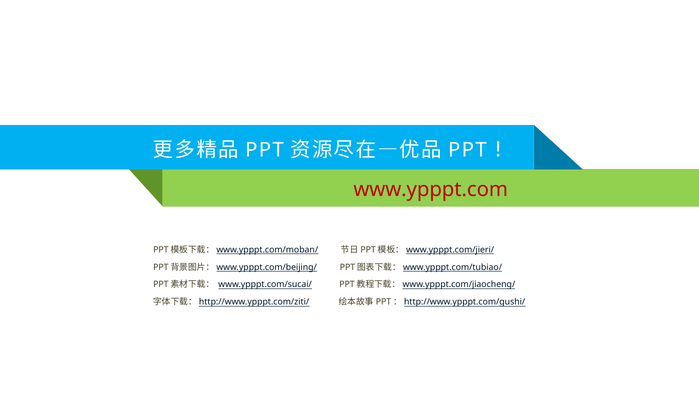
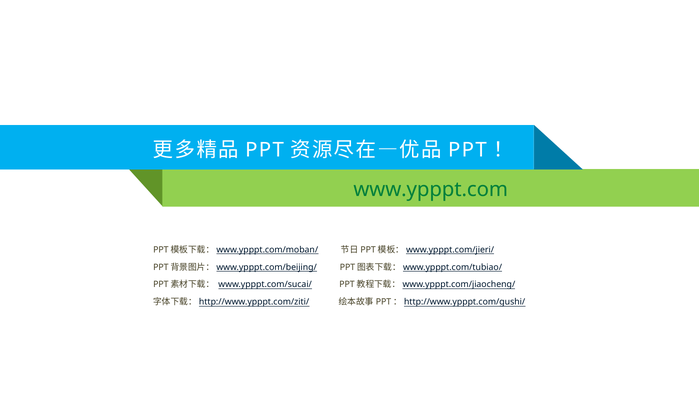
www.ypppt.com colour: red -> green (431, 189)
